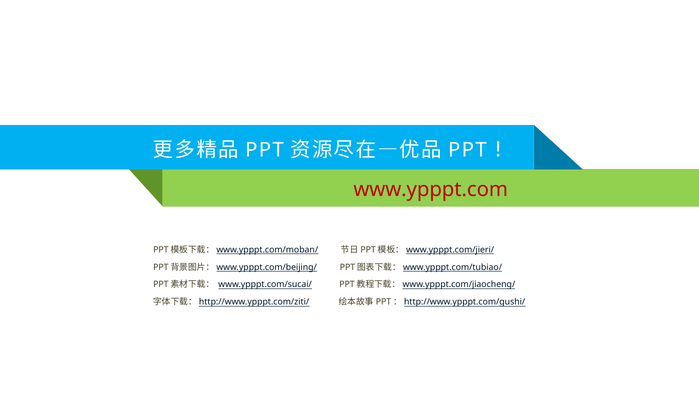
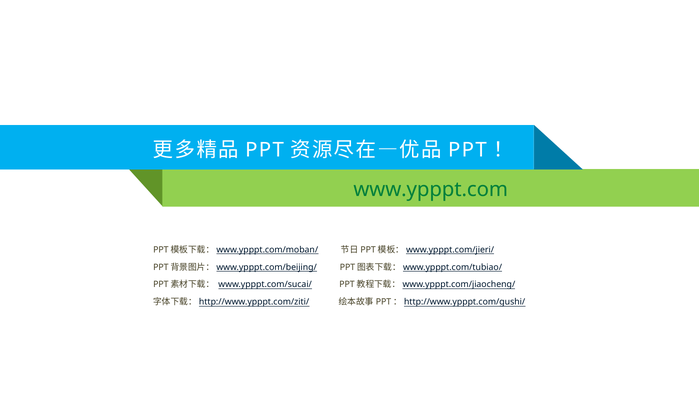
www.ypppt.com colour: red -> green (431, 189)
